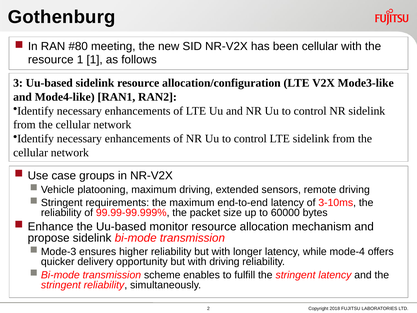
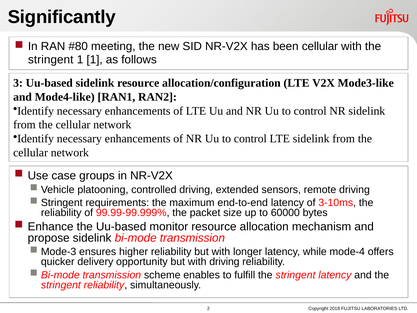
Gothenburg: Gothenburg -> Significantly (62, 17)
resource: resource -> stringent (51, 60)
platooning maximum: maximum -> controlled (154, 190)
